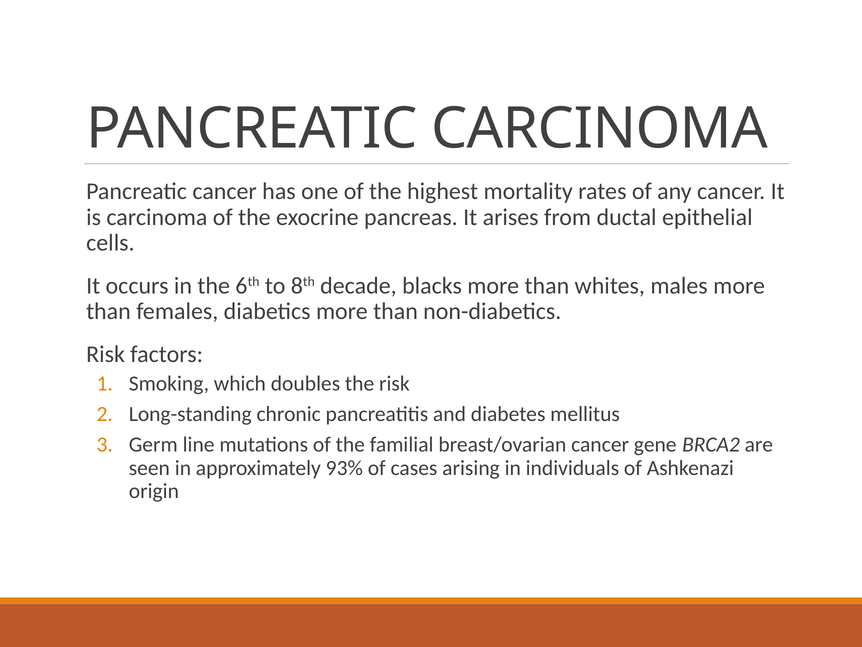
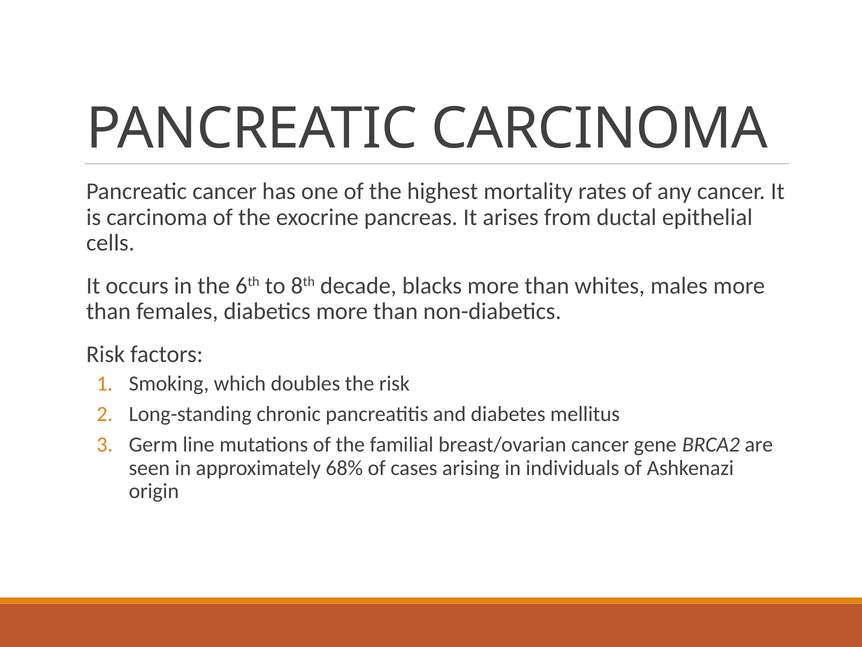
93%: 93% -> 68% (344, 468)
